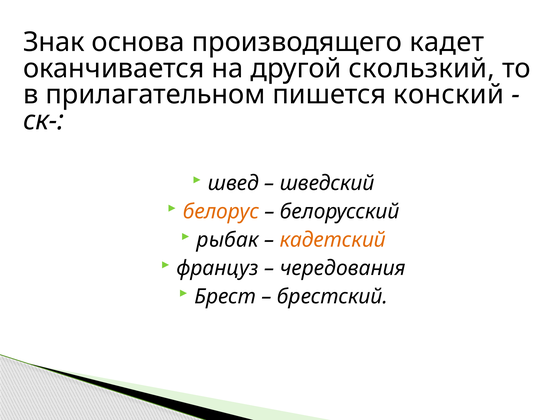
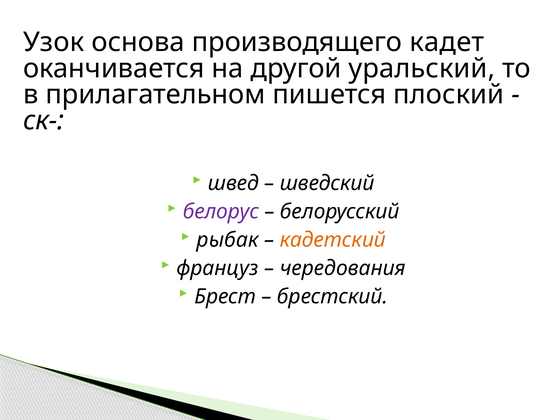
Знак: Знак -> Узок (54, 42)
скользкий: скользкий -> уральский (422, 68)
конский: конский -> плоский (449, 95)
белорус colour: orange -> purple (221, 211)
